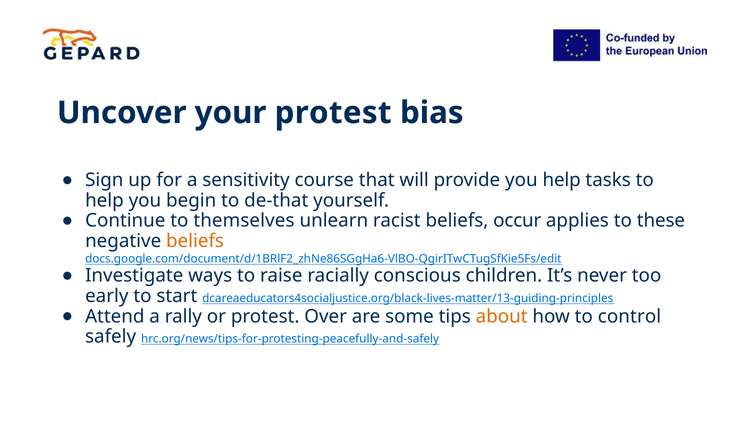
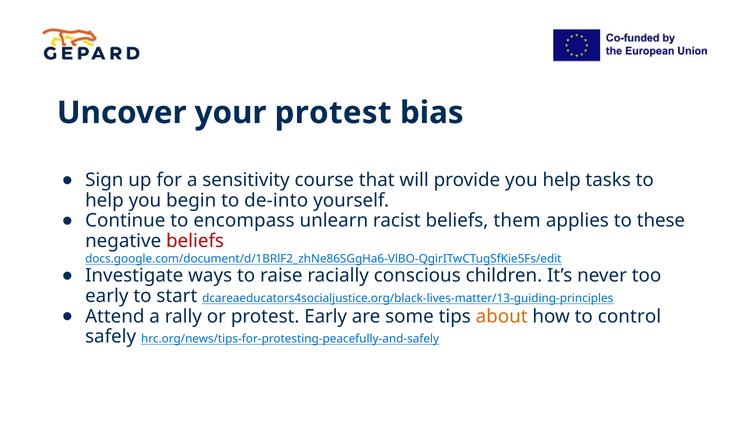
de-that: de-that -> de-into (276, 200)
themselves: themselves -> encompass (244, 221)
occur: occur -> them (517, 221)
beliefs colour: orange -> red (195, 241)
protest Over: Over -> Early (326, 316)
